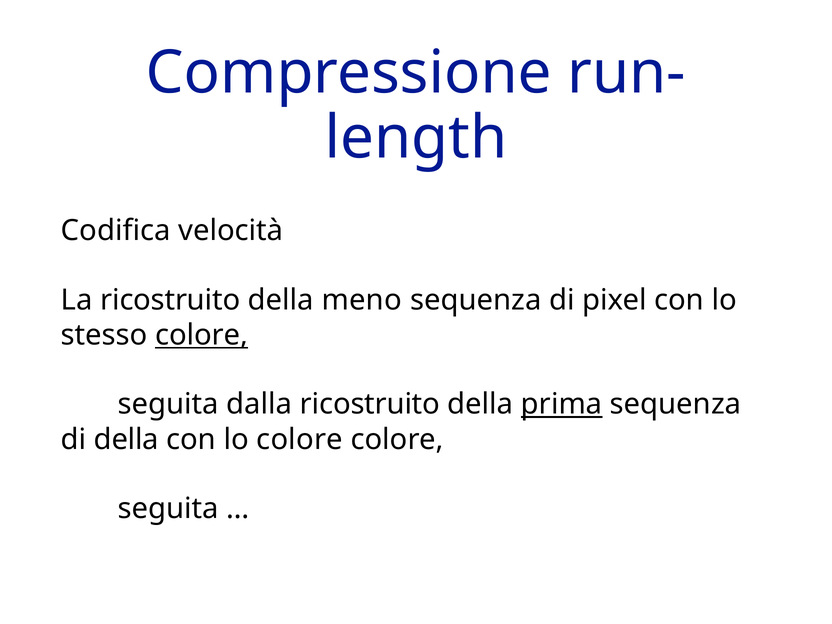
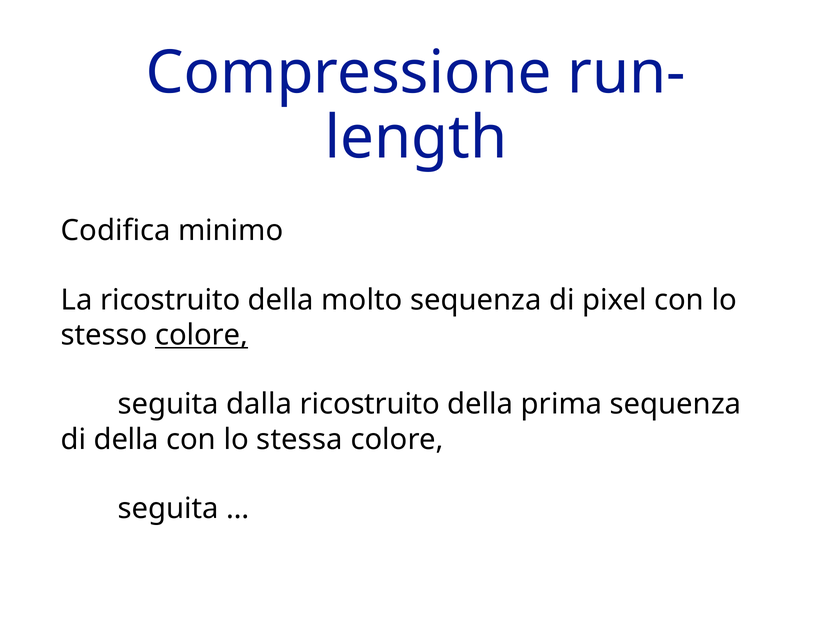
velocità: velocità -> minimo (231, 231)
meno: meno -> molto (362, 300)
prima underline: present -> none (562, 404)
lo colore: colore -> stessa (300, 439)
